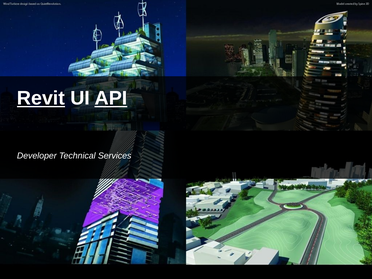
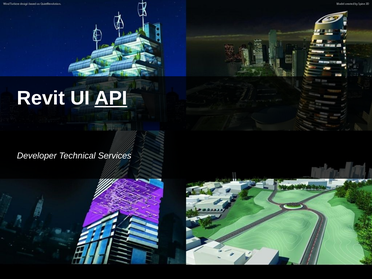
Revit underline: present -> none (41, 98)
